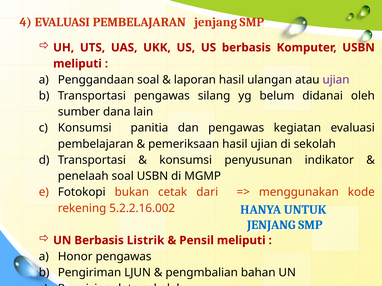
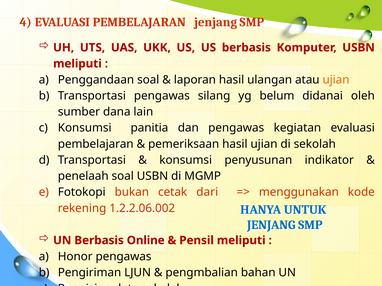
ujian colour: purple -> orange (336, 80)
5.2.2.16.002: 5.2.2.16.002 -> 1.2.2.06.002 (142, 209)
Listrik: Listrik -> Online (146, 241)
